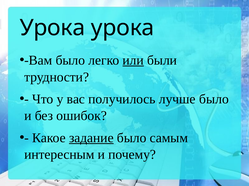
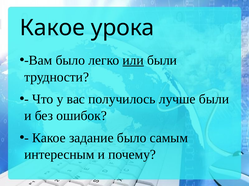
Урока: Урока -> Какое (52, 28)
лучше было: было -> были (214, 99)
задание underline: present -> none (91, 138)
